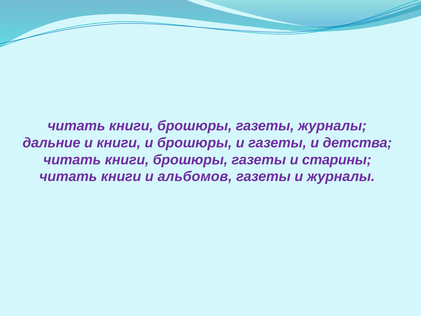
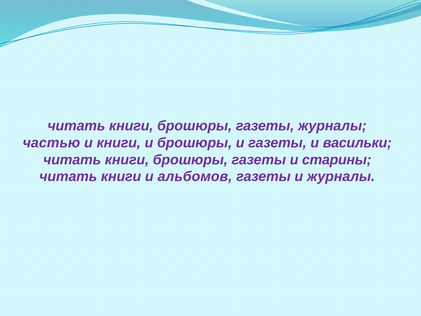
дальние: дальние -> частью (51, 143)
детства: детства -> васильки (357, 143)
